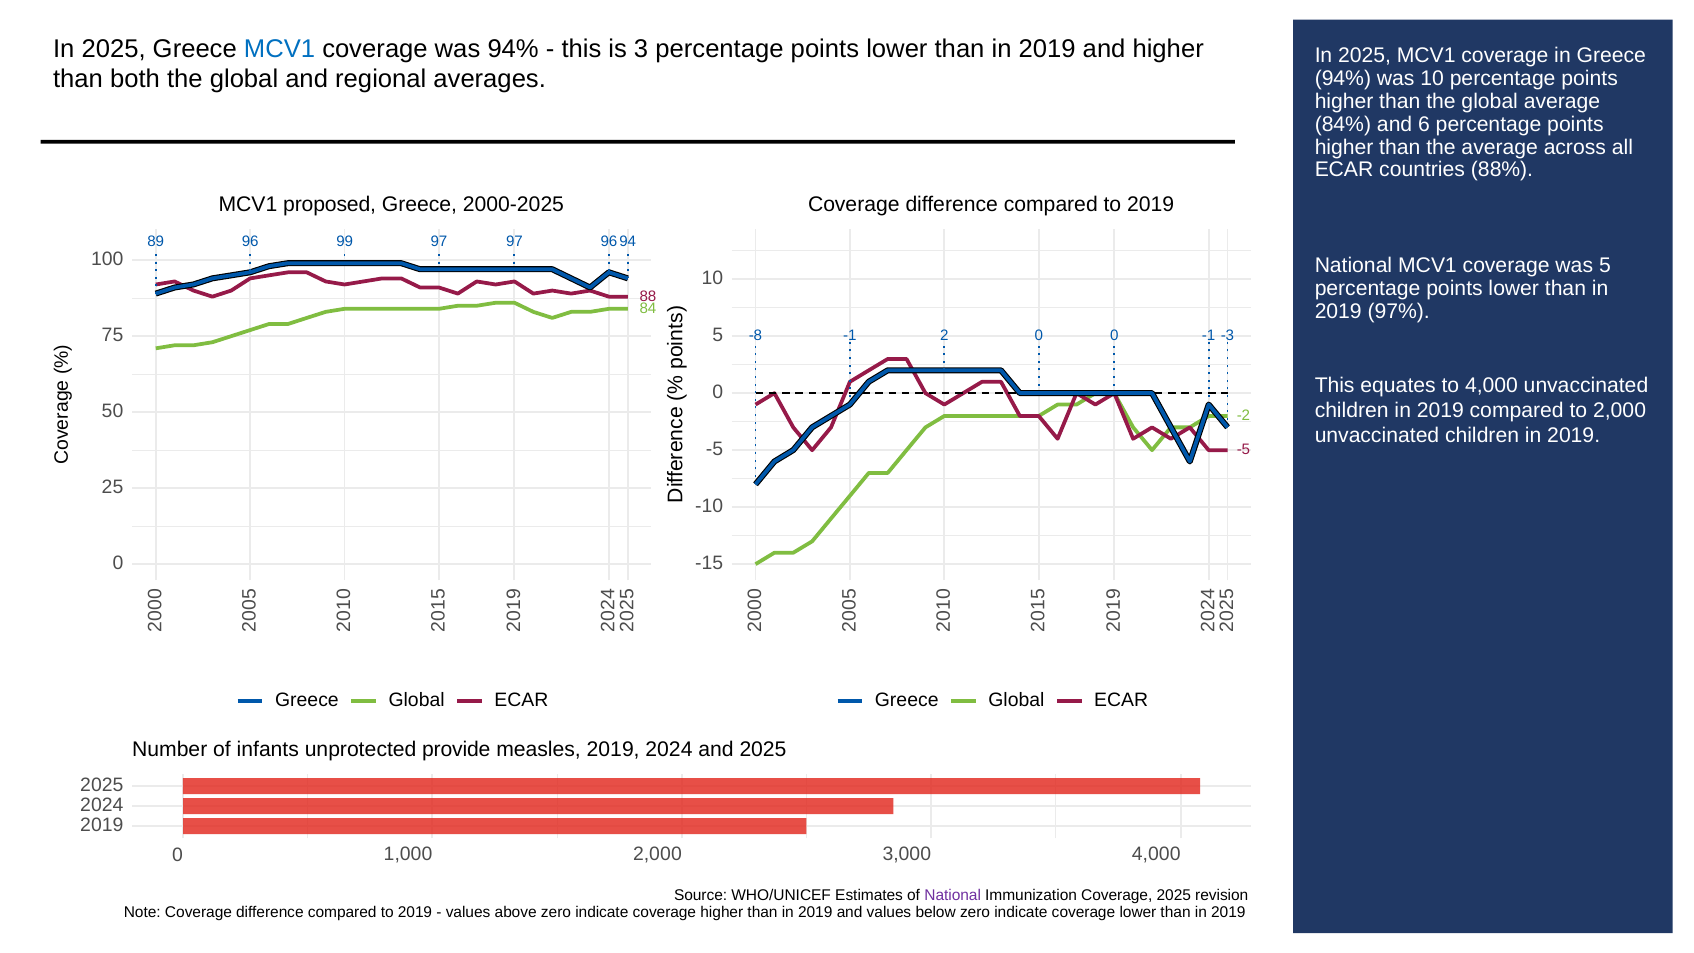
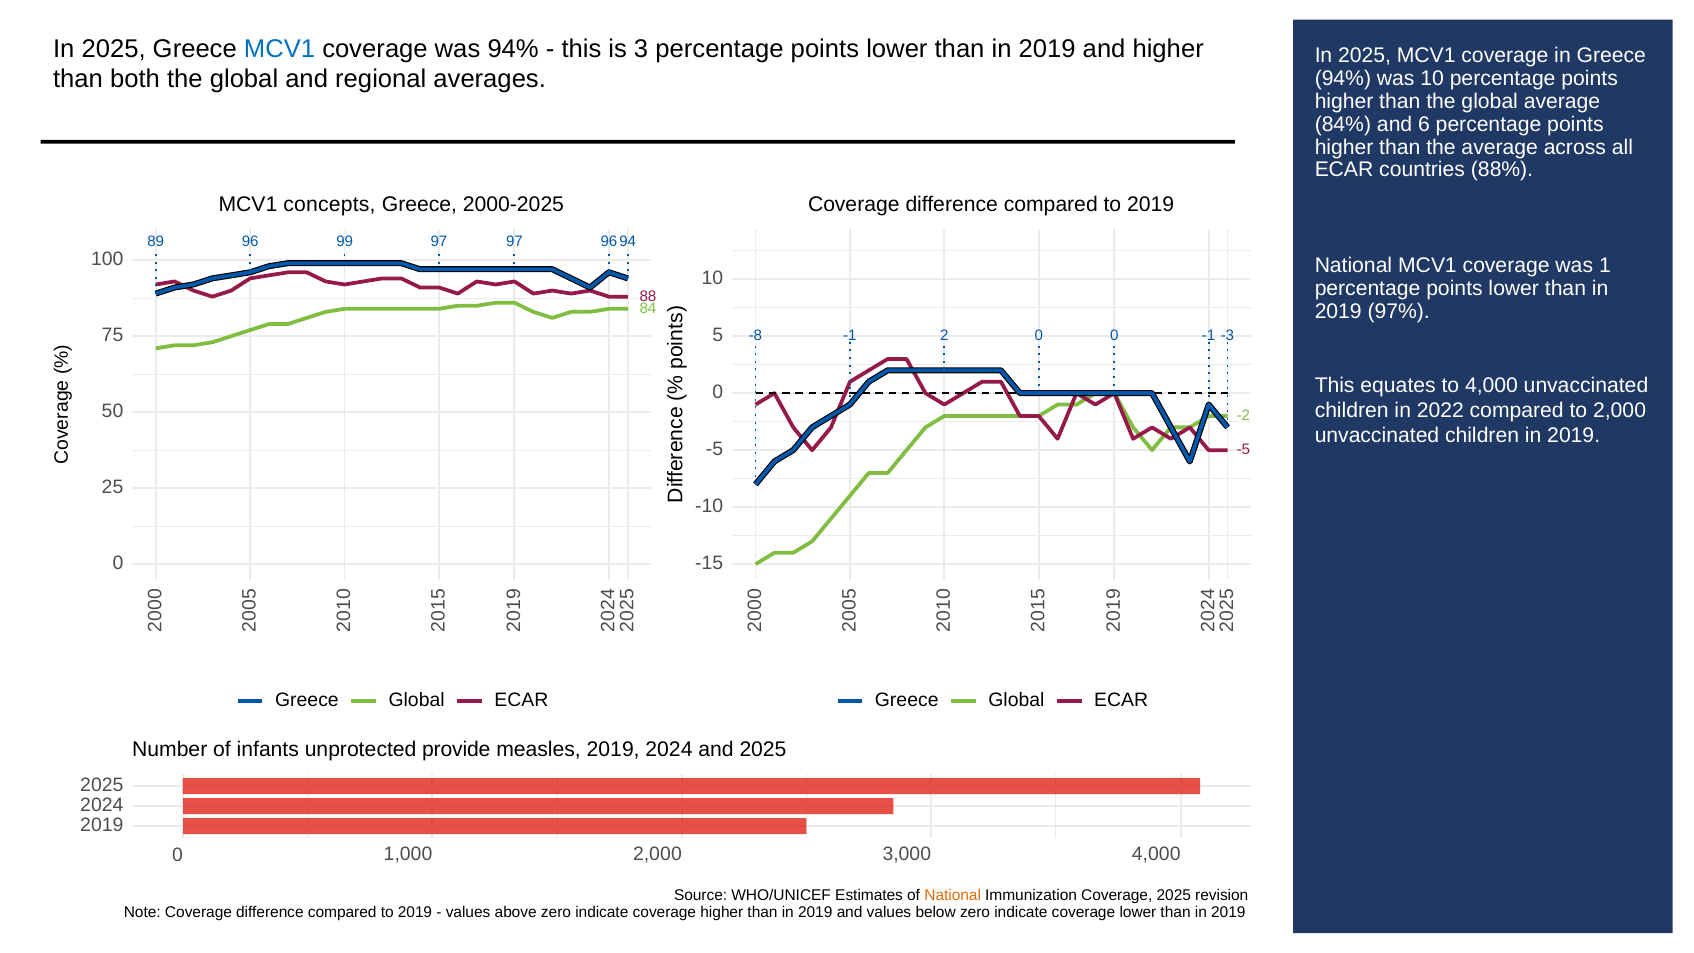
proposed: proposed -> concepts (329, 204)
was 5: 5 -> 1 (1605, 266)
2019: 2019 -> 2022 (1440, 410)
National colour: purple -> orange (953, 896)
